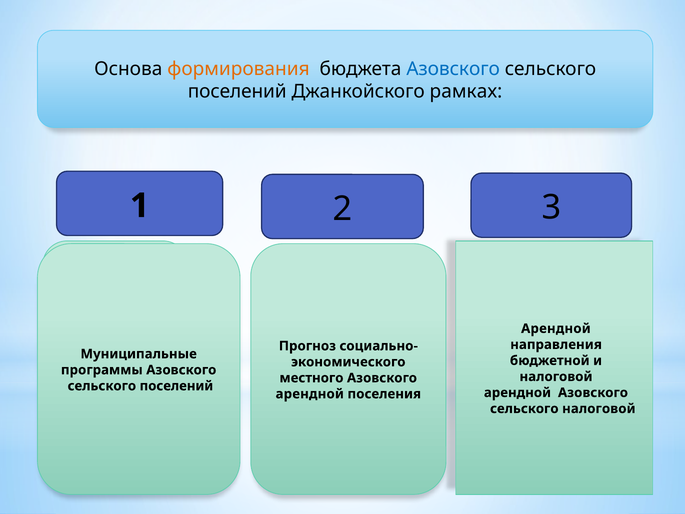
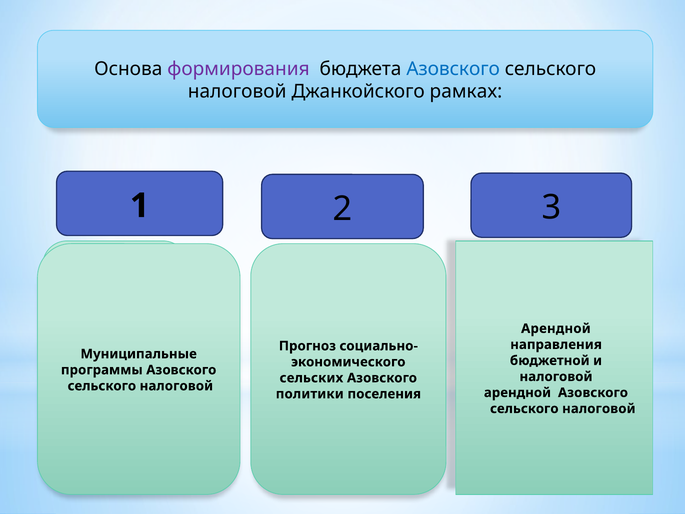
формирования colour: orange -> purple (238, 69)
поселений: поселений -> налоговой (237, 92)
местного: местного -> сельских (311, 378)
поселений: поселений -> налоговой (176, 386)
арендной: арендной -> политики (310, 394)
